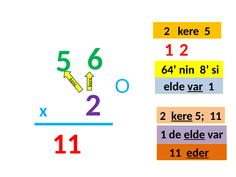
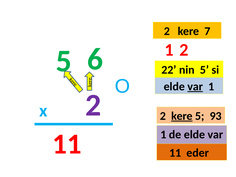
5: 5 -> 7 (207, 31)
64: 64 -> 22 (169, 70)
nin 8: 8 -> 5 (204, 70)
5 11: 11 -> 93 (216, 116)
elde underline: present -> none (194, 134)
eder underline: present -> none (198, 153)
